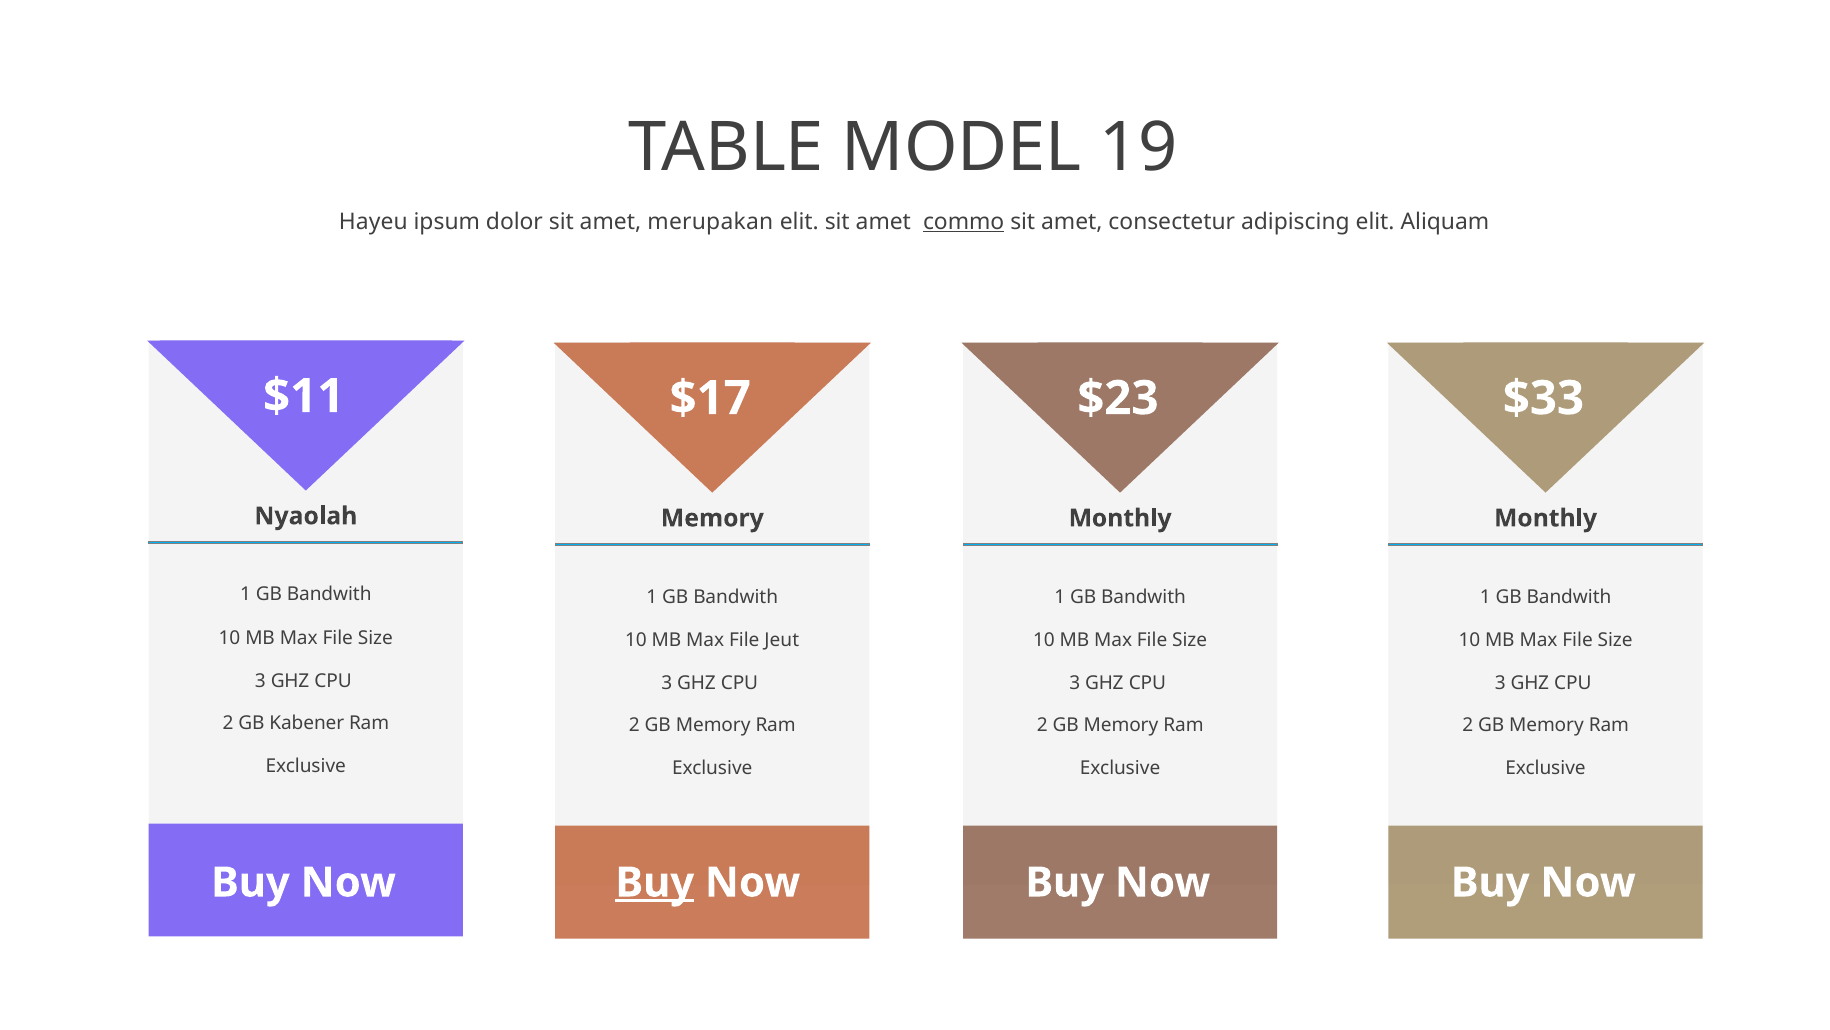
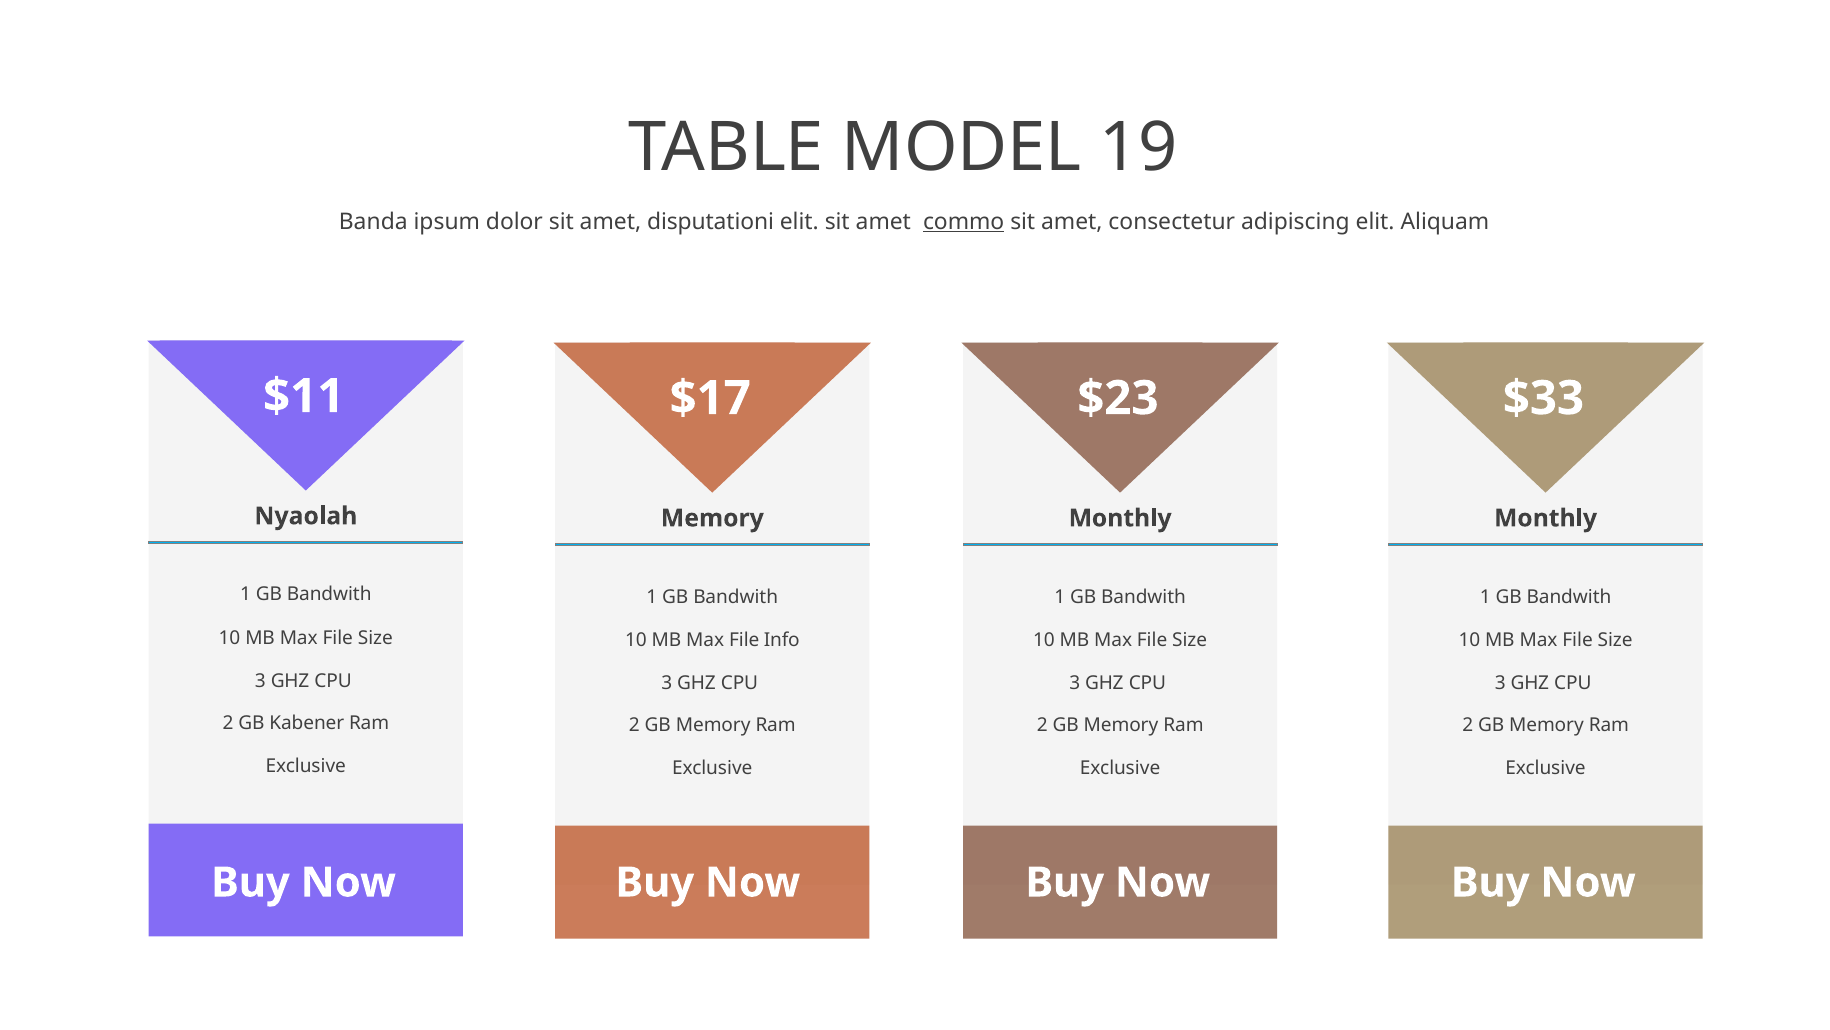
Hayeu: Hayeu -> Banda (373, 221)
merupakan: merupakan -> disputationi (711, 221)
Jeut: Jeut -> Info (782, 640)
Buy underline: present -> none (655, 882)
